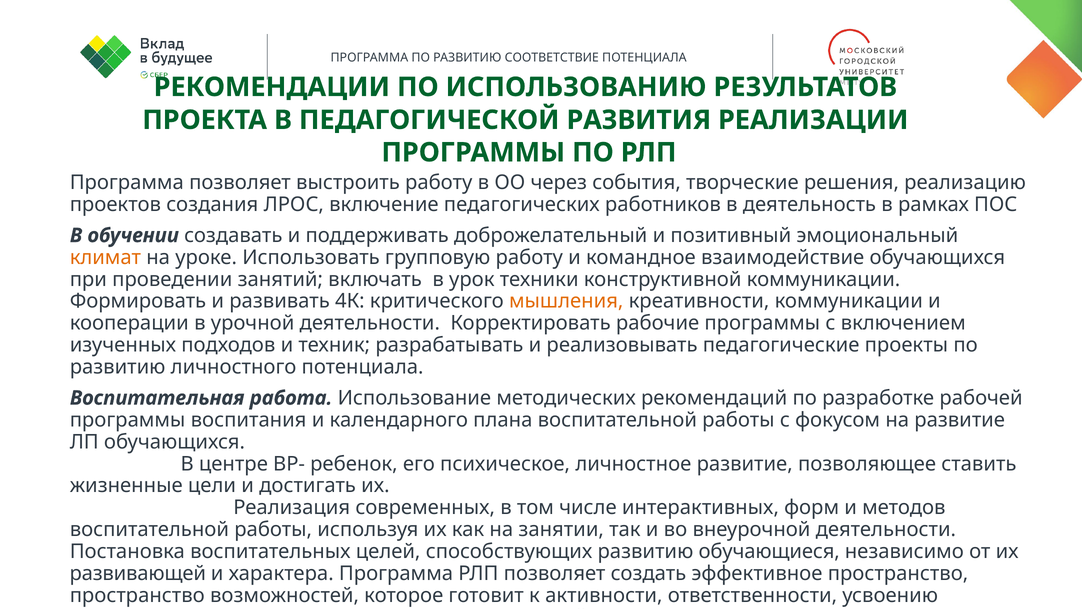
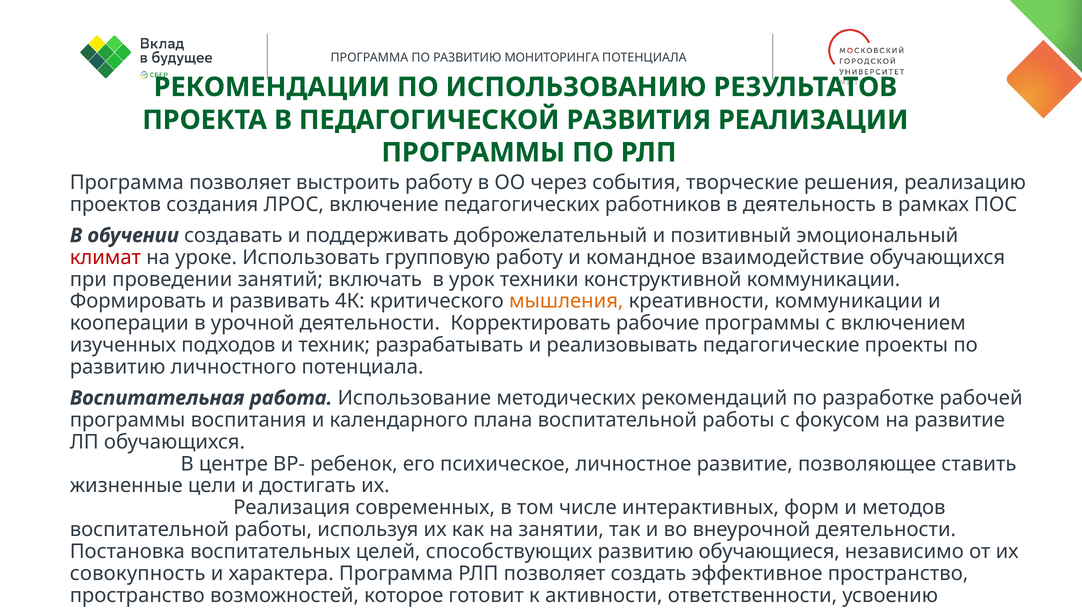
СООТВЕТСТВИЕ: СООТВЕТСТВИЕ -> МОНИТОРИНГА (552, 57)
климат colour: orange -> red (105, 257)
развивающей: развивающей -> совокупность (138, 573)
